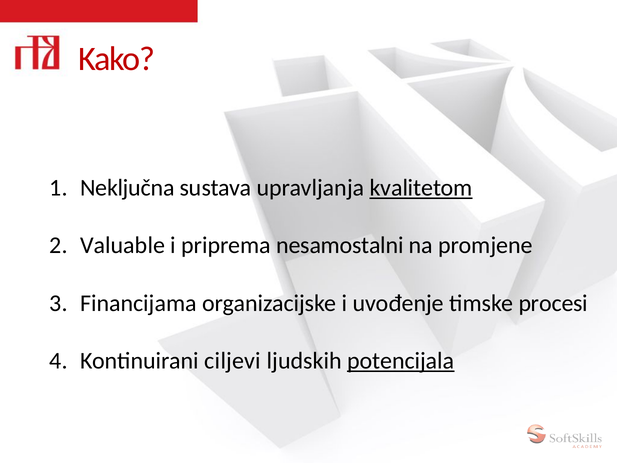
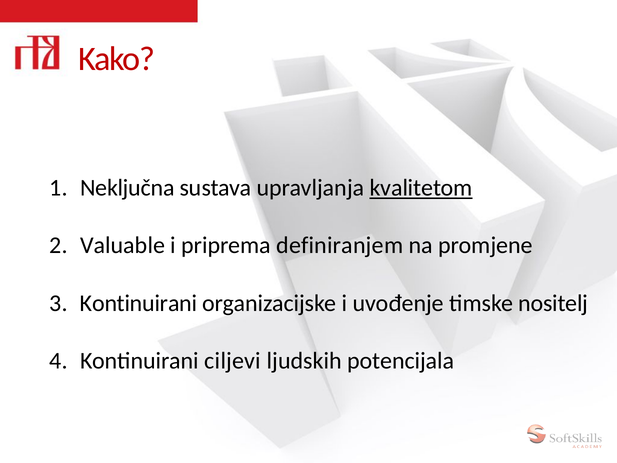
nesamostalni: nesamostalni -> definiranjem (340, 245)
Financijama: Financijama -> Kontinuirani (139, 303)
procesi: procesi -> nositelj (553, 303)
potencijala underline: present -> none (401, 361)
